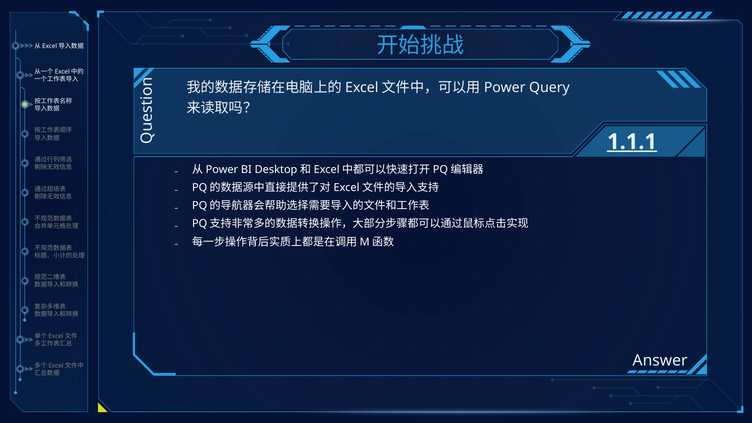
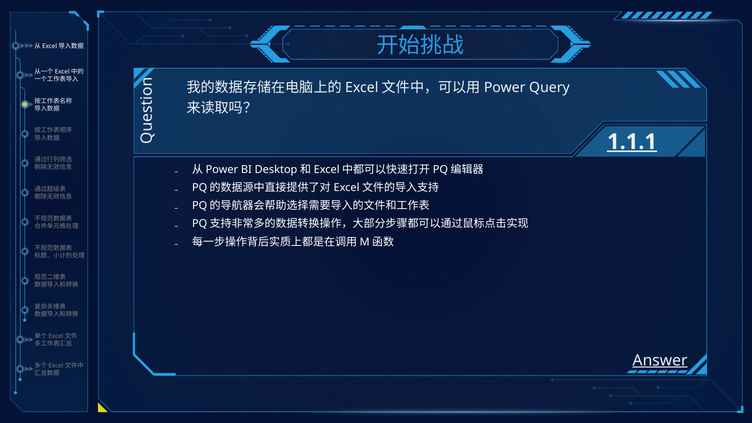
Answer underline: none -> present (660, 360)
